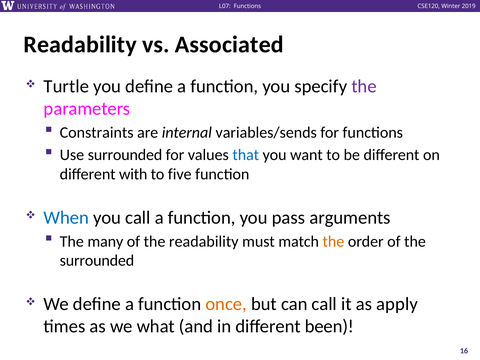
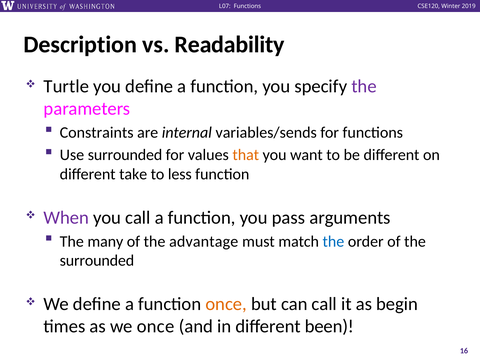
Readability: Readability -> Description (80, 45)
Associated: Associated -> Readability (230, 45)
that colour: blue -> orange (246, 155)
with: with -> take (133, 174)
five: five -> less (180, 174)
When colour: blue -> purple (66, 218)
the readability: readability -> advantage (204, 241)
the colour: orange -> blue (333, 241)
apply: apply -> begin (397, 304)
we what: what -> once (156, 326)
